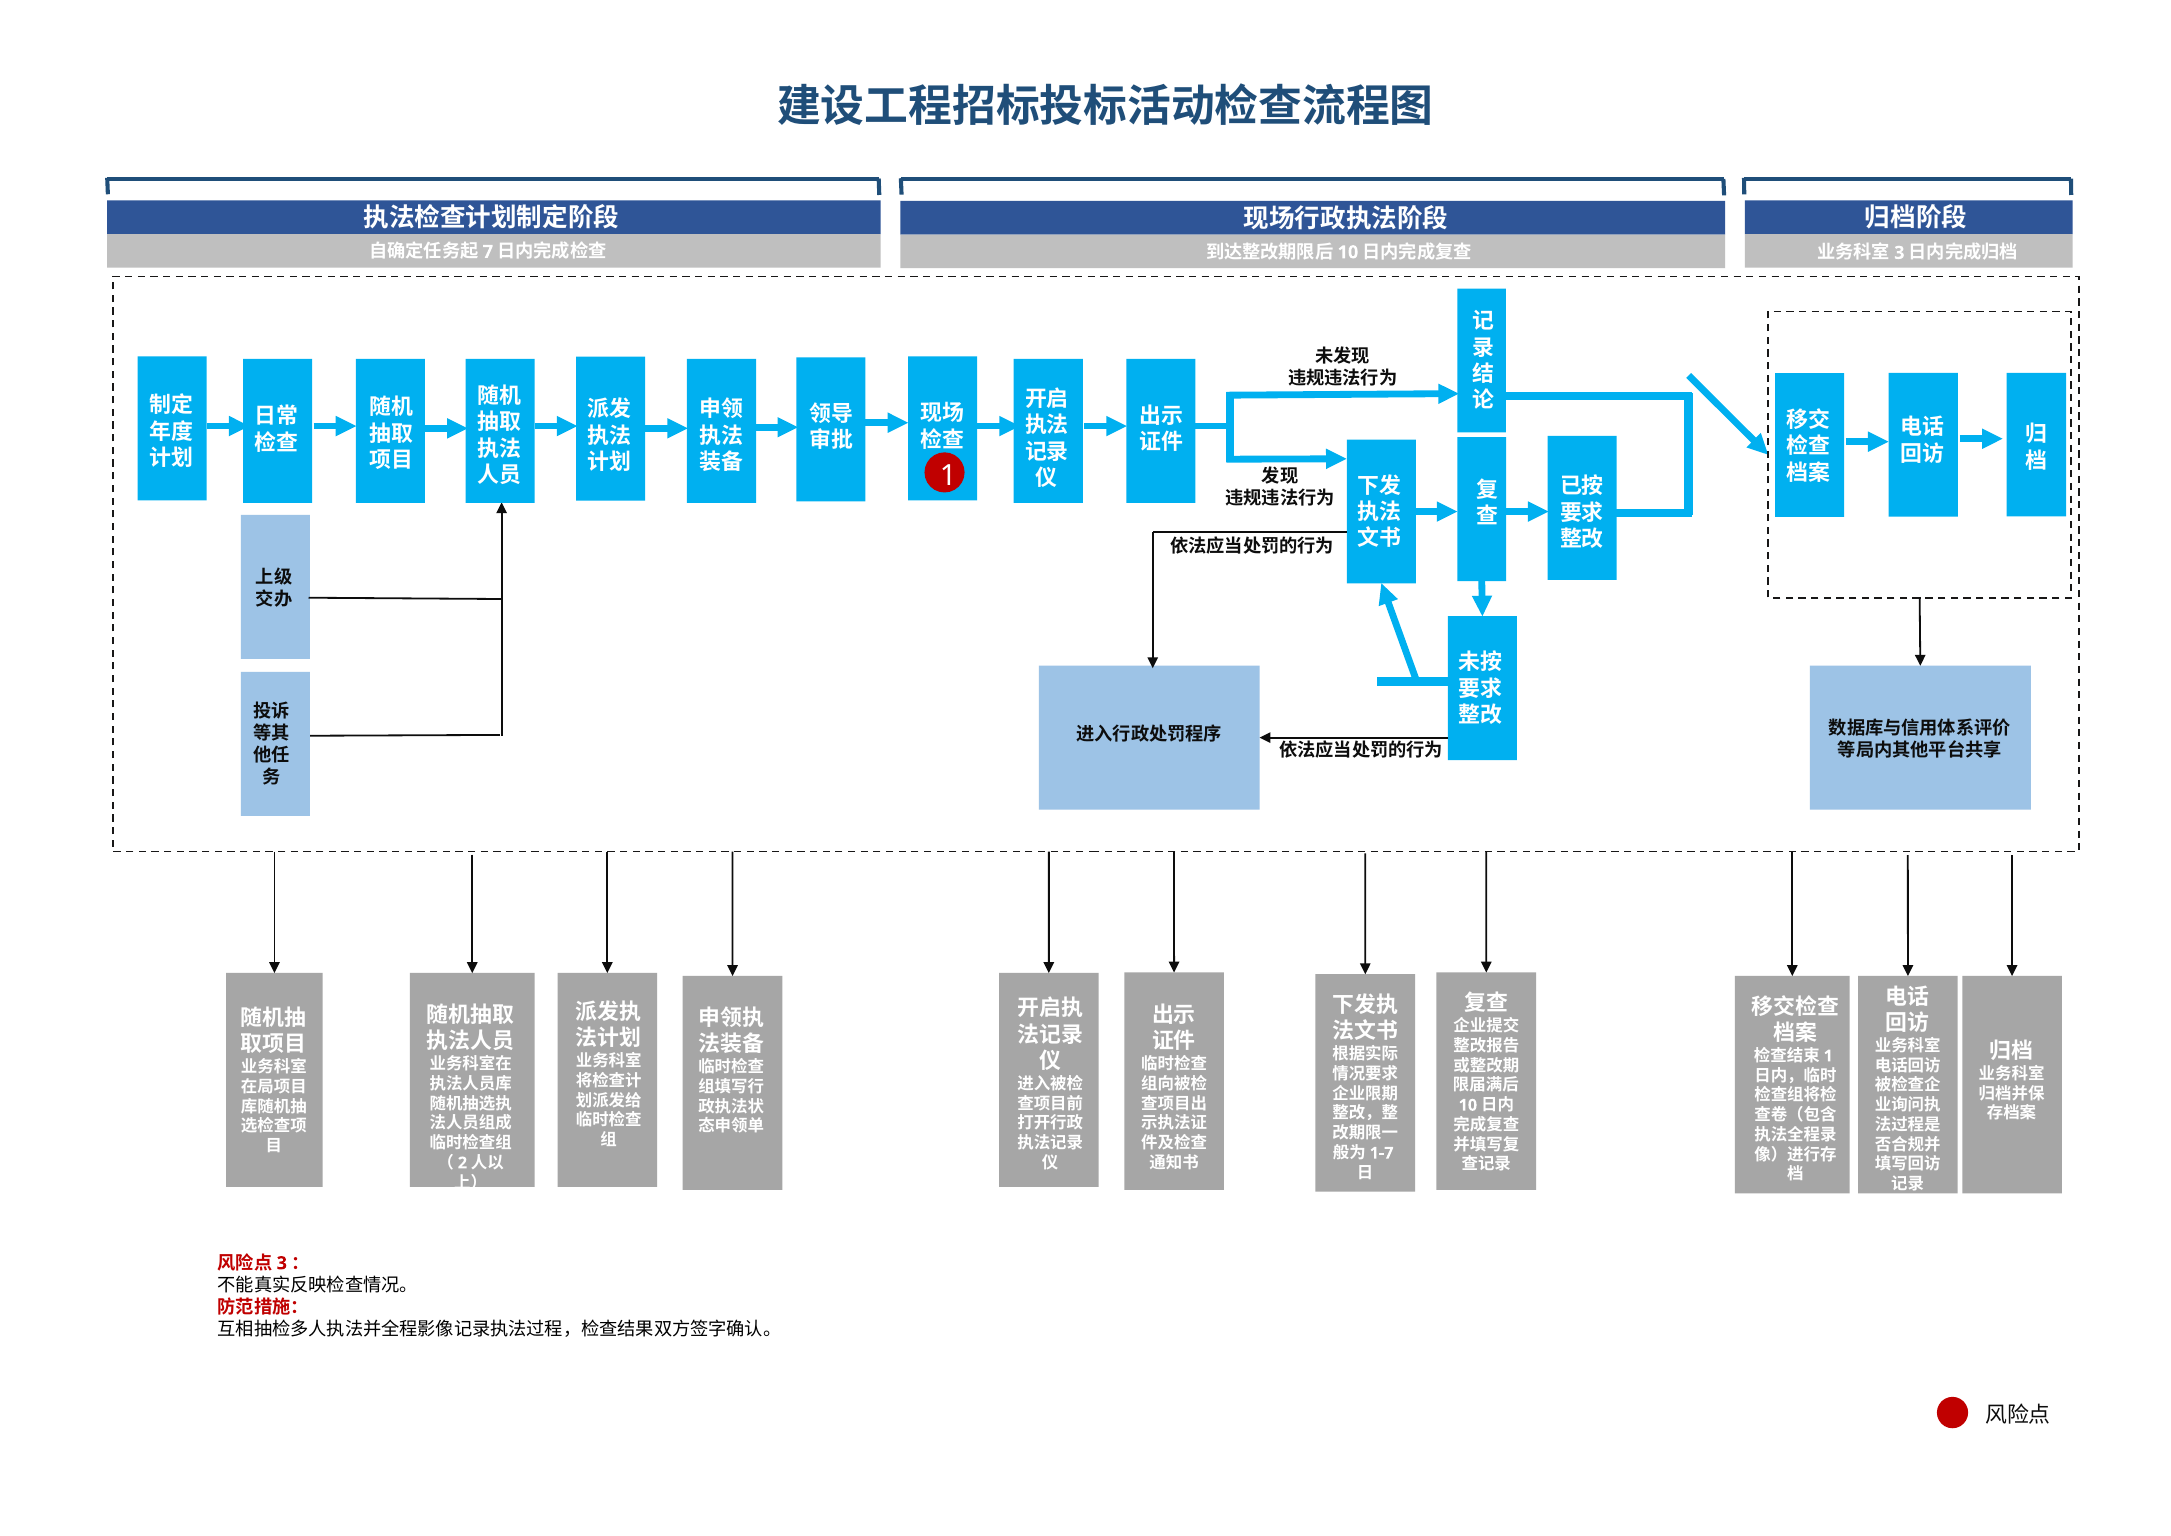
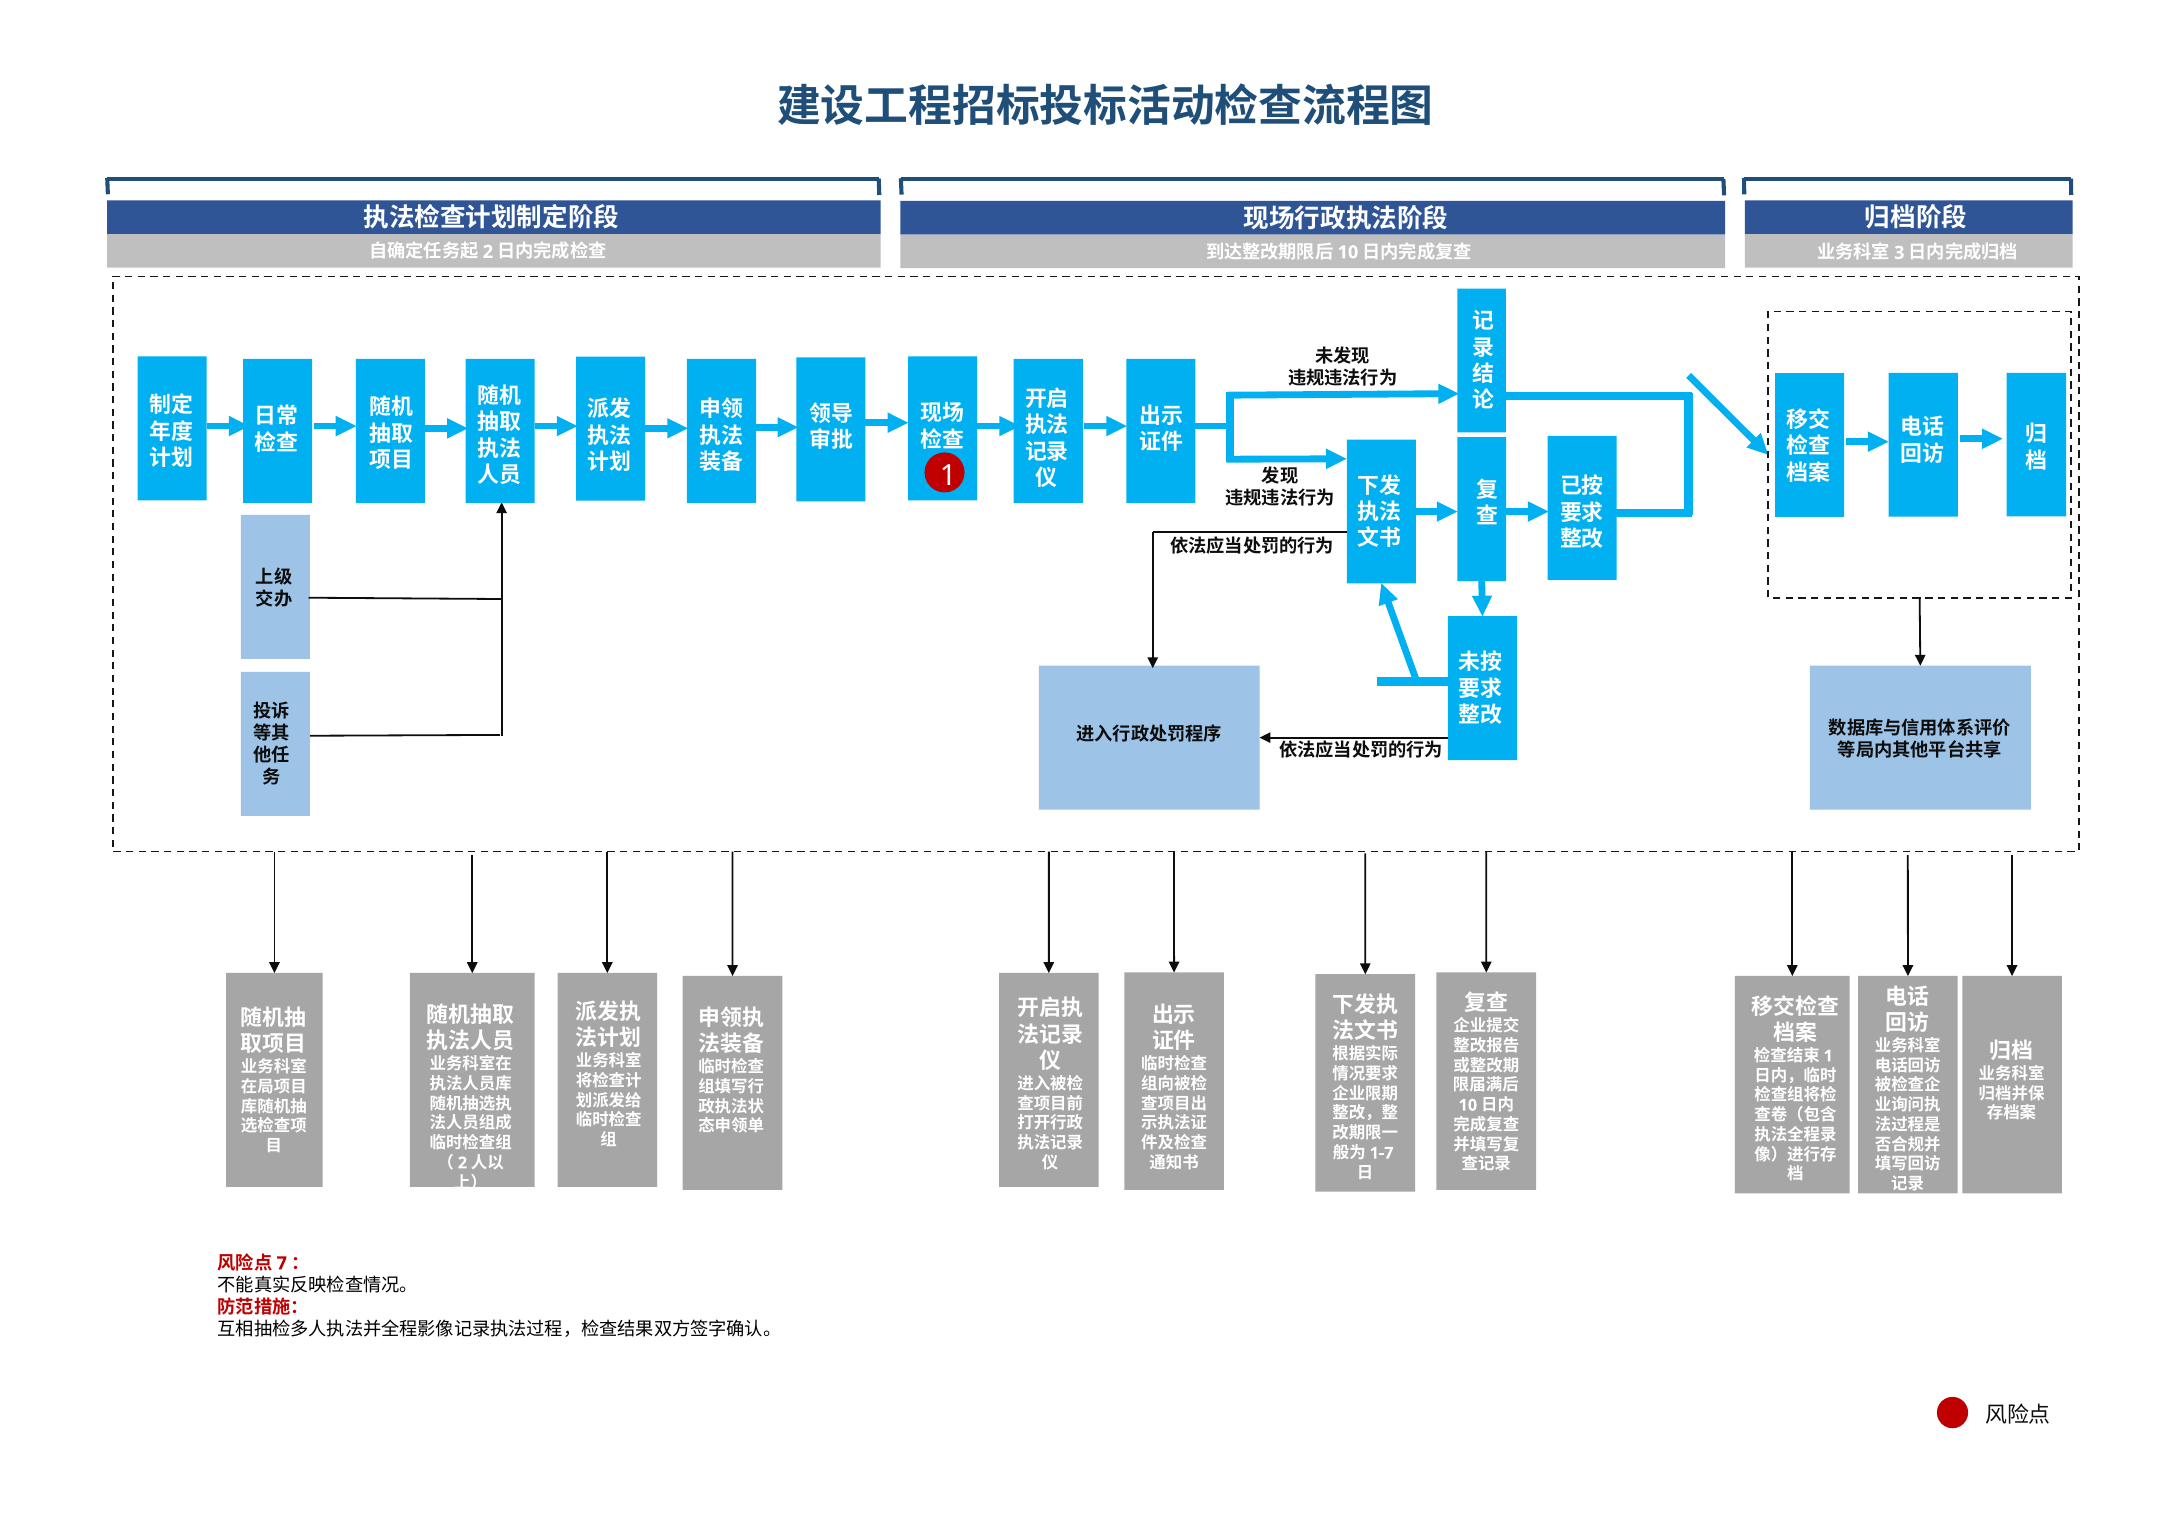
7: 7 -> 2 (488, 252)
3: 3 -> 7 (282, 1263)
